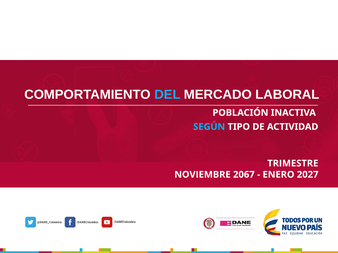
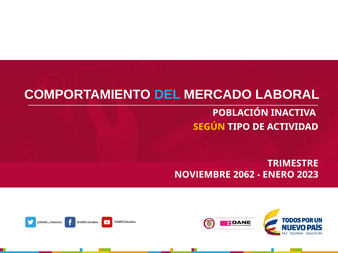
SEGÚN colour: light blue -> yellow (209, 127)
2067: 2067 -> 2062 (244, 175)
2027: 2027 -> 2023 (308, 175)
